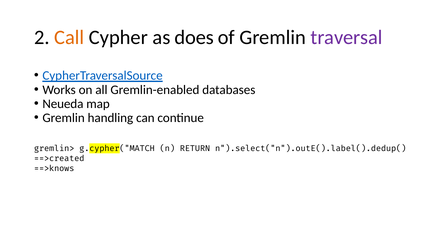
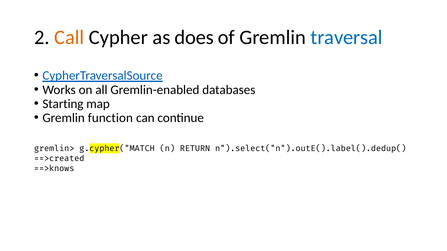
traversal colour: purple -> blue (347, 38)
Neueda: Neueda -> Starting (63, 104)
handling: handling -> function (110, 118)
